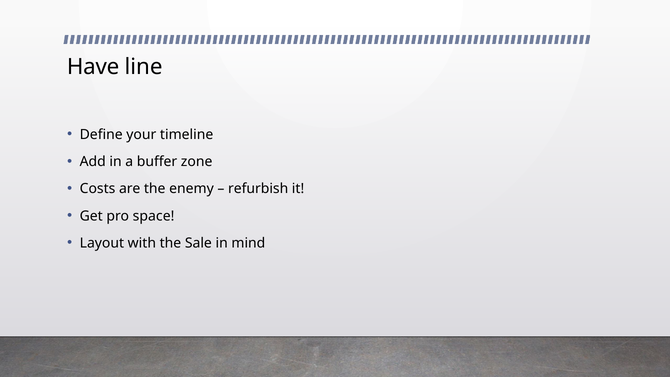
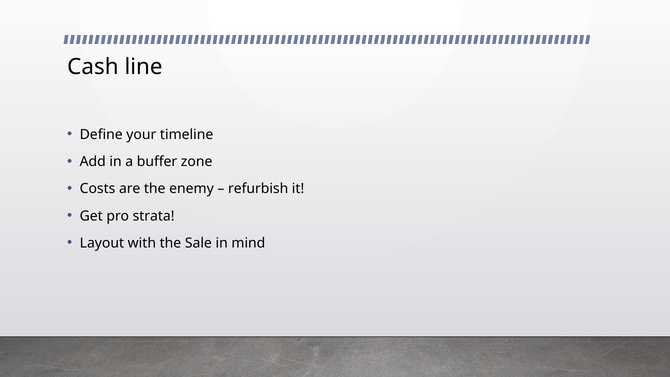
Have: Have -> Cash (93, 67)
space: space -> strata (154, 216)
